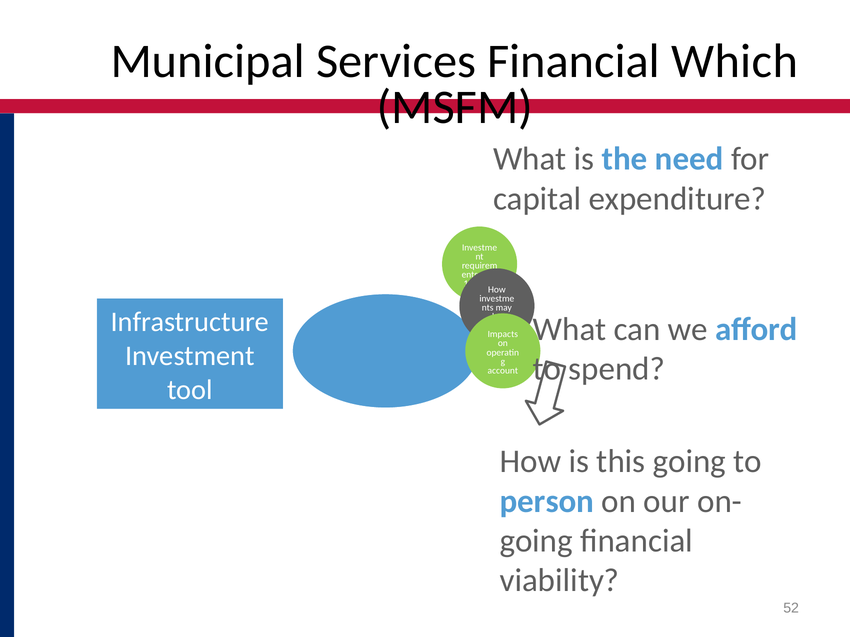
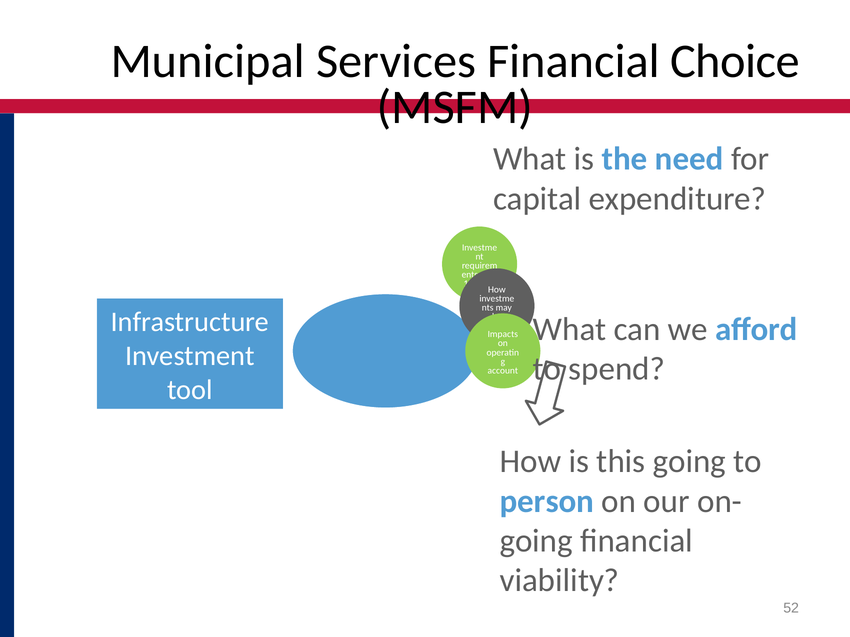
Which: Which -> Choice (735, 61)
